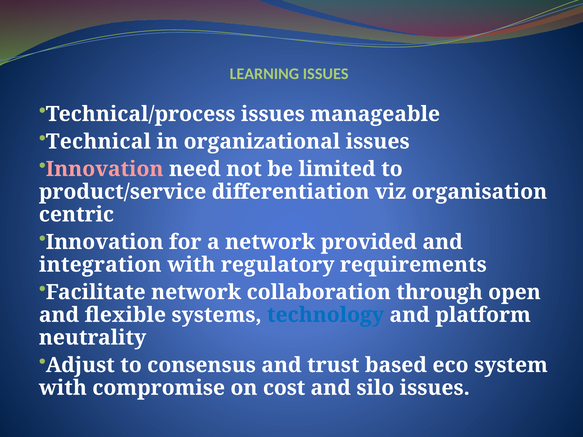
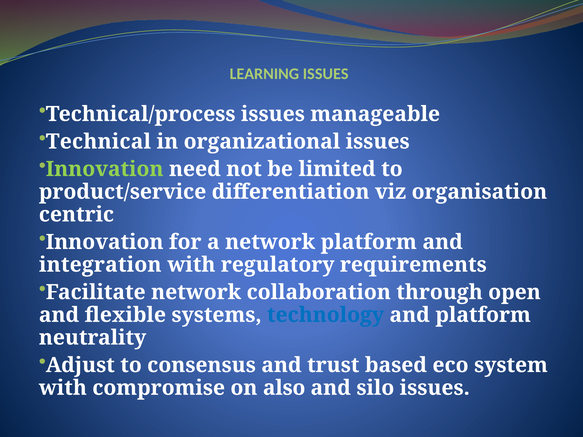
Innovation colour: pink -> light green (105, 169)
network provided: provided -> platform (369, 242)
cost: cost -> also (284, 388)
